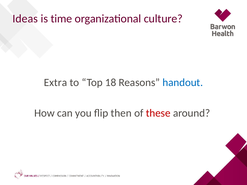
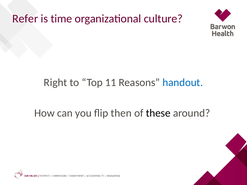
Ideas: Ideas -> Refer (25, 19)
Extra: Extra -> Right (56, 83)
18: 18 -> 11 (111, 83)
these colour: red -> black (158, 113)
